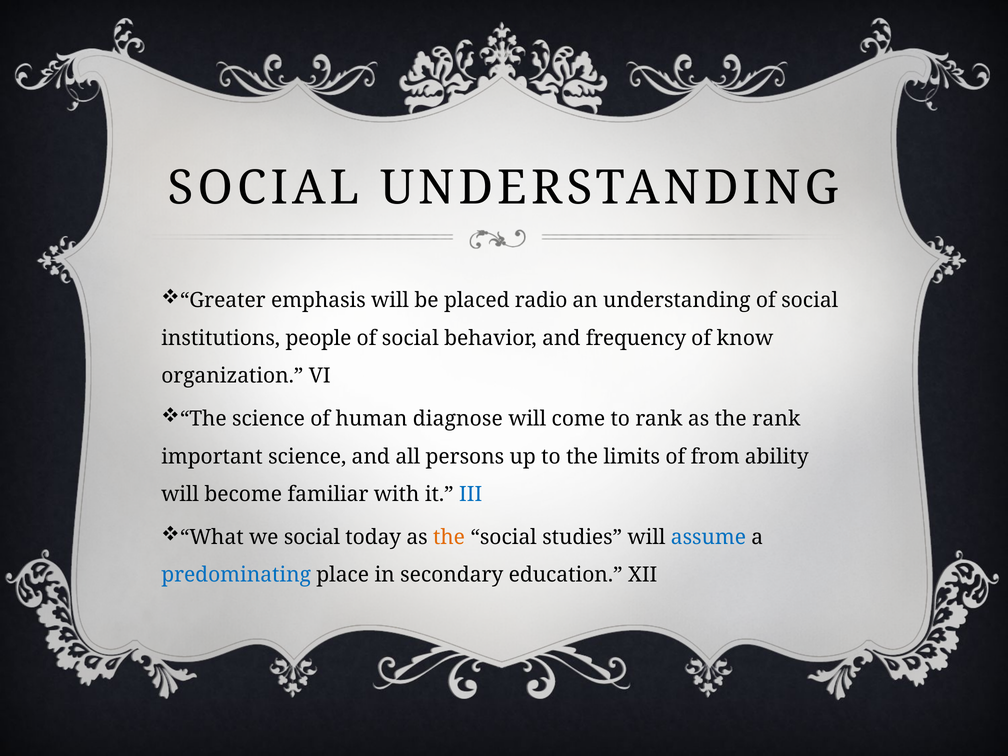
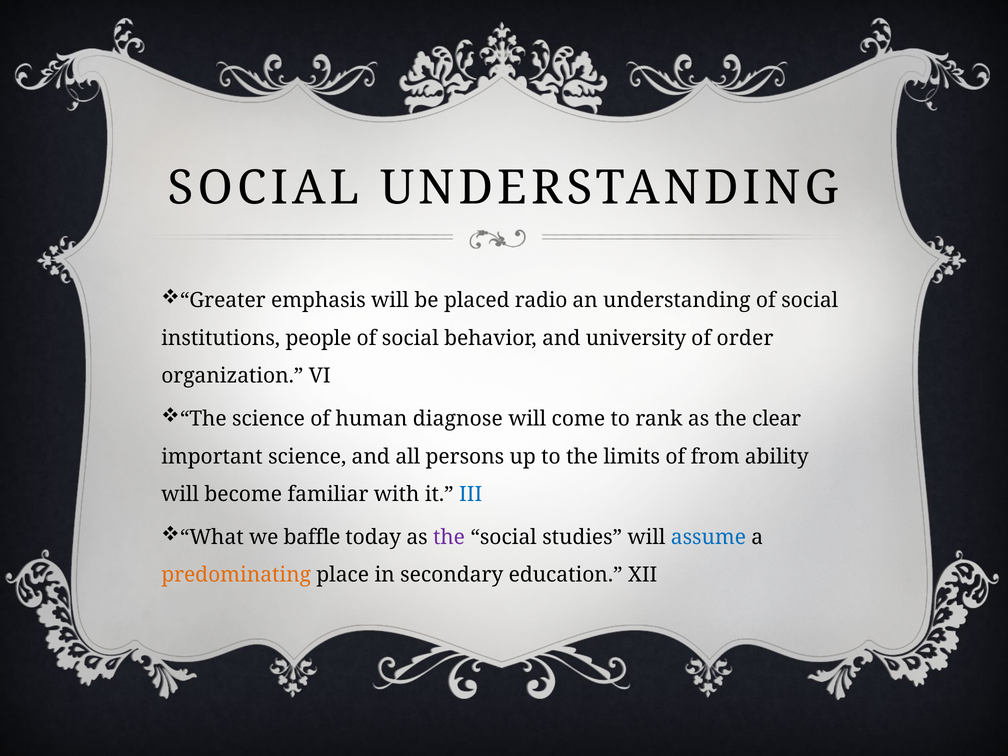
frequency: frequency -> university (636, 338)
know: know -> order (745, 338)
the rank: rank -> clear (777, 419)
we social: social -> baffle (312, 537)
the colour: orange -> purple (449, 537)
predominating colour: blue -> orange (236, 575)
